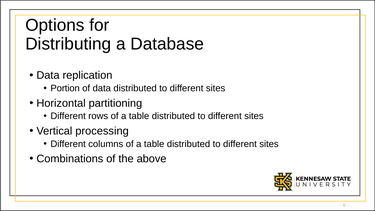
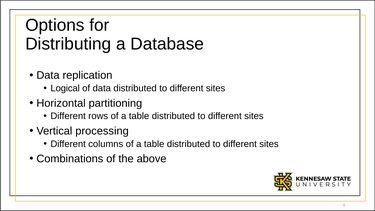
Portion: Portion -> Logical (65, 88)
